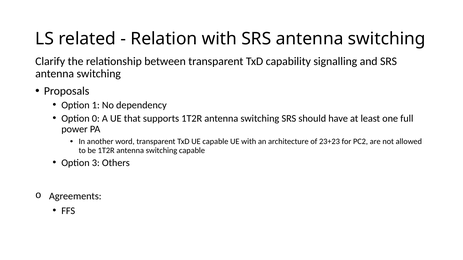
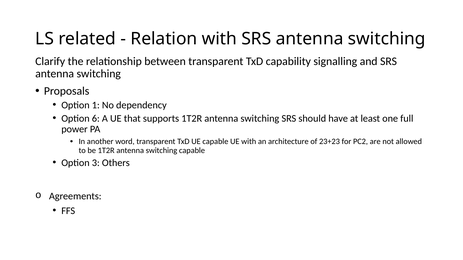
0: 0 -> 6 (96, 119)
